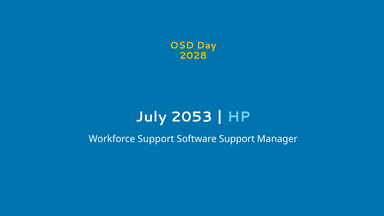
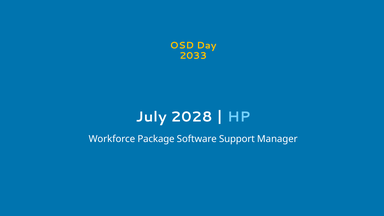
2028: 2028 -> 2033 (193, 56)
2053: 2053 -> 2028 (192, 117)
Workforce Support: Support -> Package (156, 139)
